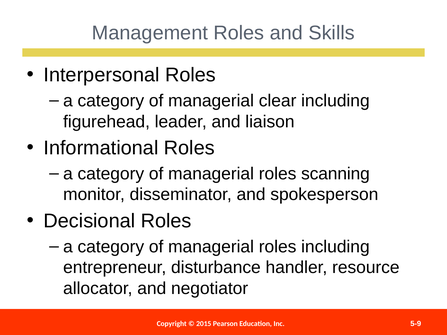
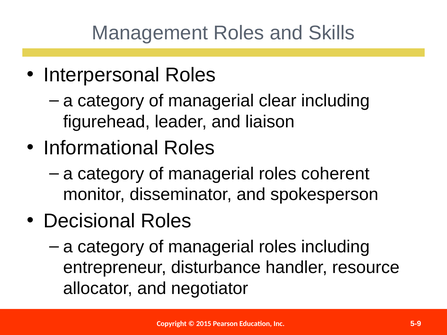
scanning: scanning -> coherent (335, 174)
